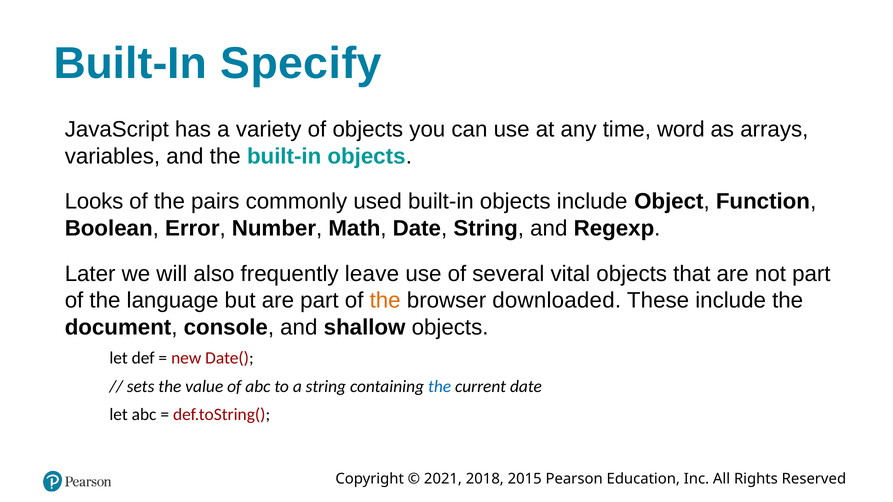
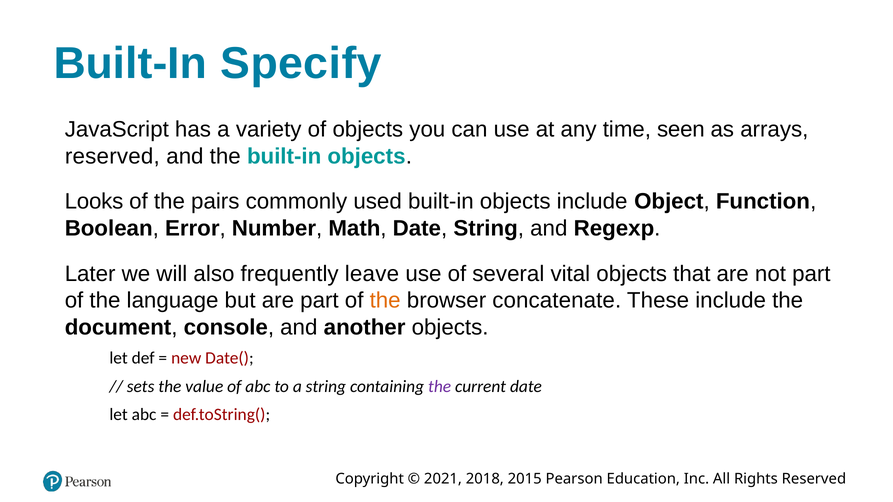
word: word -> seen (681, 129)
variables: variables -> reserved (112, 156)
downloaded: downloaded -> concatenate (557, 301)
shallow: shallow -> another (365, 327)
the colour: blue -> purple (440, 387)
